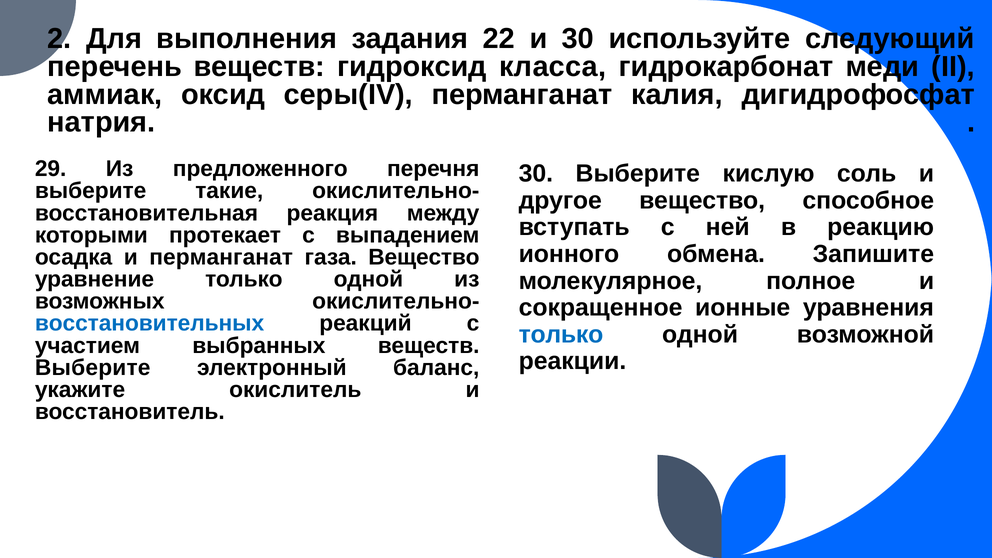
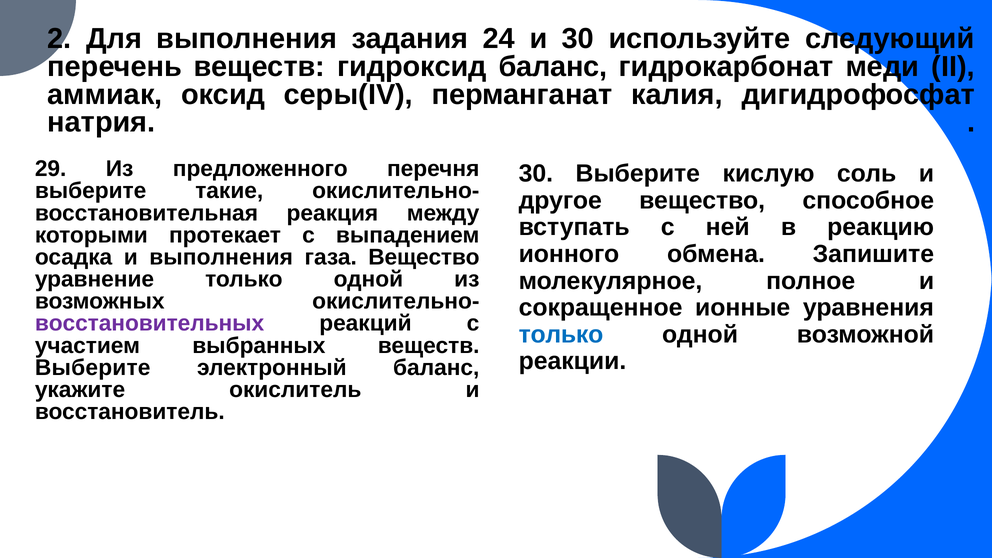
22: 22 -> 24 (499, 39)
гидроксид класса: класса -> баланс (553, 67)
и перманганат: перманганат -> выполнения (221, 257)
восстановительных colour: blue -> purple (150, 323)
